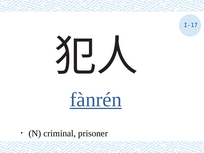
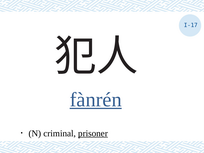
prisoner underline: none -> present (93, 133)
